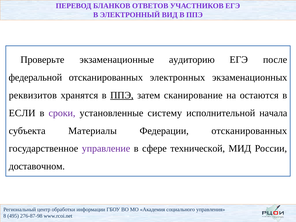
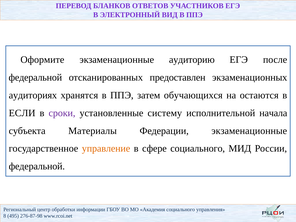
Проверьте: Проверьте -> Оформите (42, 60)
электронных: электронных -> предоставлен (178, 78)
реквизитов: реквизитов -> аудиториях (33, 95)
ППЭ underline: present -> none (122, 95)
сканирование: сканирование -> обучающихся (193, 95)
Федерации отсканированных: отсканированных -> экзаменационные (249, 131)
управление colour: purple -> orange (106, 149)
сфере технической: технической -> социального (198, 149)
доставочном: доставочном -> федеральной (37, 166)
